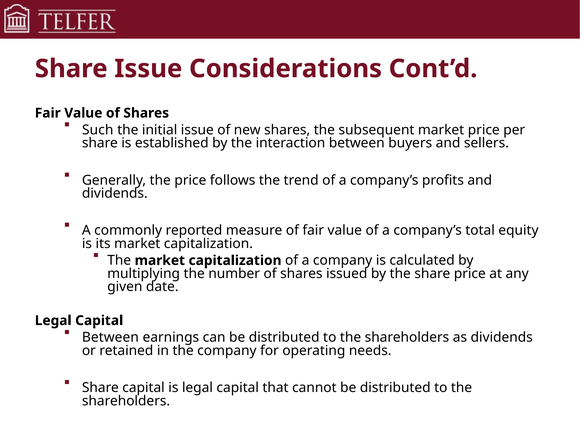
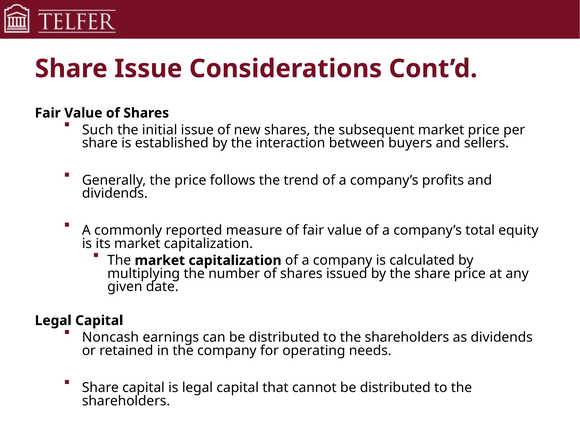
Between: Between -> Noncash (110, 337)
